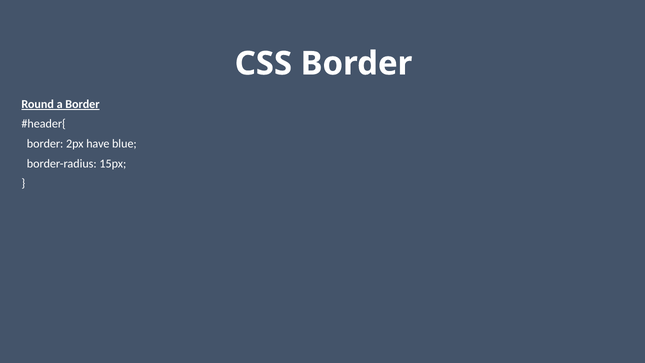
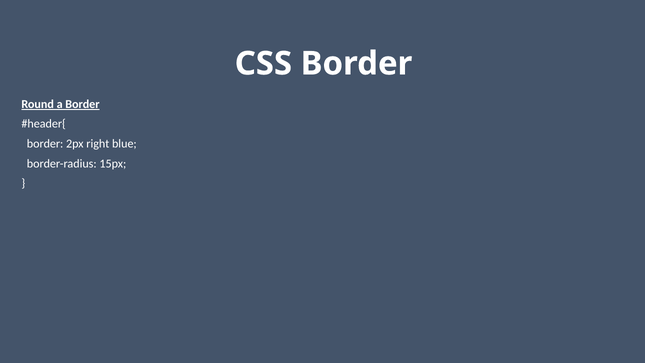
have: have -> right (98, 144)
